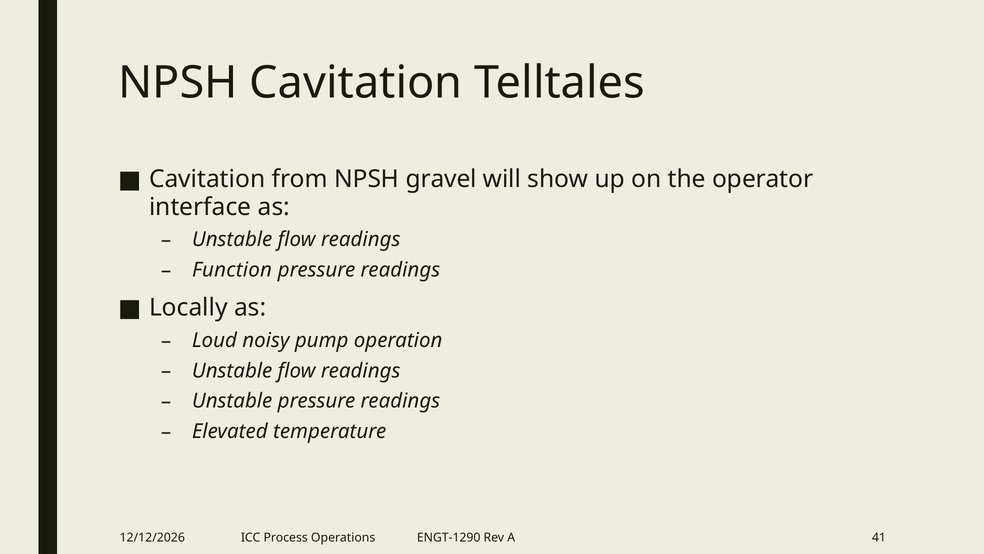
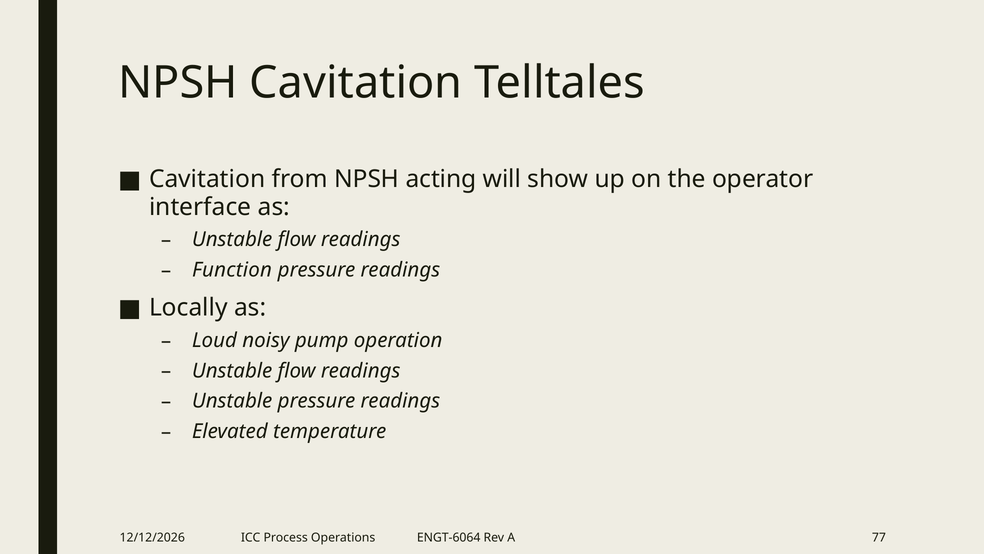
gravel: gravel -> acting (441, 179)
ENGT-1290: ENGT-1290 -> ENGT-6064 (449, 537)
41: 41 -> 77 (879, 537)
